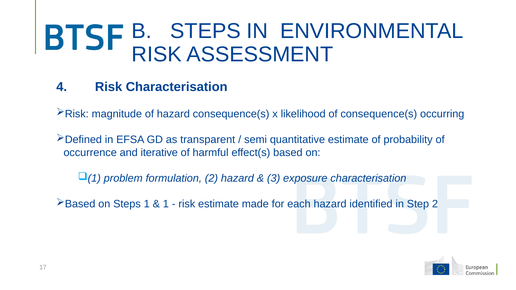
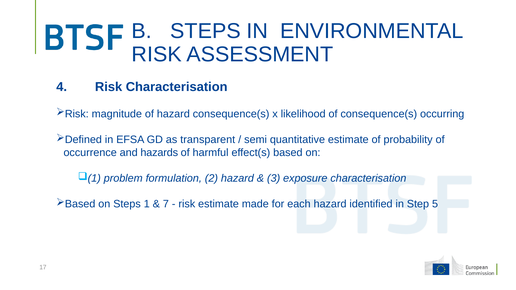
iterative: iterative -> hazards (159, 153)
1: 1 -> 7 (166, 204)
Step 2: 2 -> 5 (435, 204)
